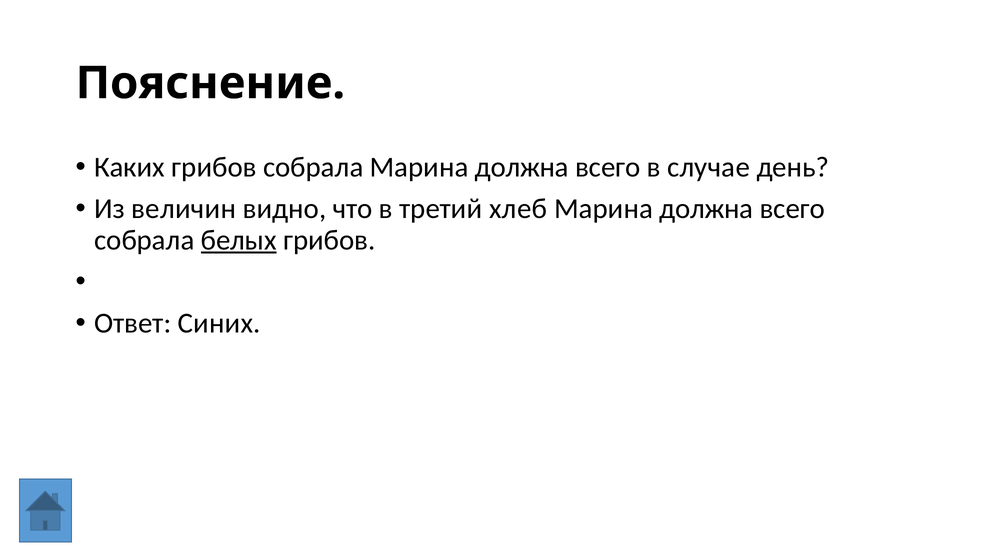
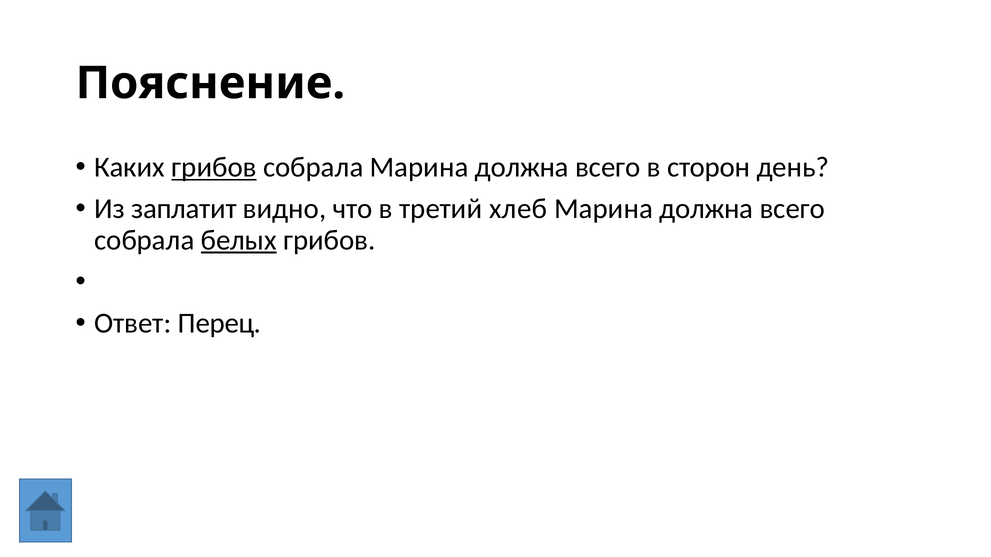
грибов underline: none -> present (214, 168)
случае: случае -> сторон (709, 168)
величин: величин -> заплатит (184, 209)
Синих: Синих -> Перец (220, 323)
